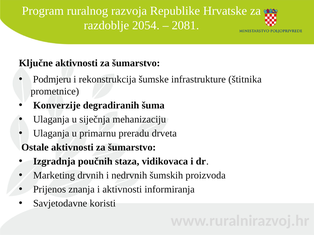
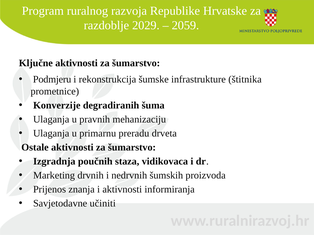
2054: 2054 -> 2029 (146, 25)
2081: 2081 -> 2059 (185, 25)
siječnja: siječnja -> pravnih (95, 120)
koristi: koristi -> učiniti (103, 204)
